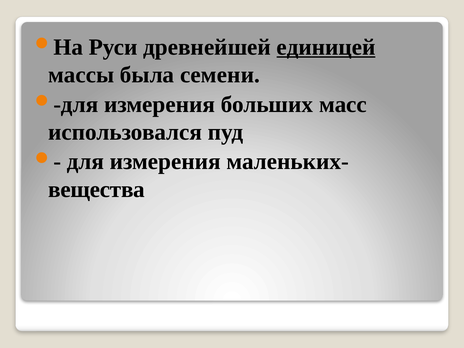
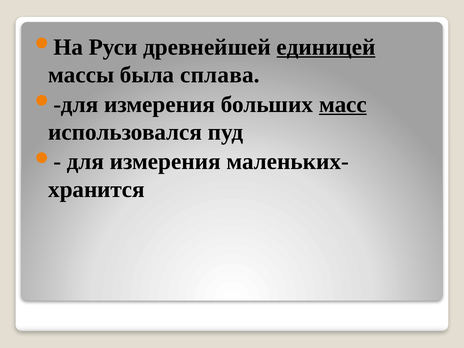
семени: семени -> сплава (220, 75)
масс underline: none -> present (343, 104)
вещества: вещества -> хранится (96, 190)
